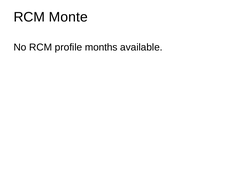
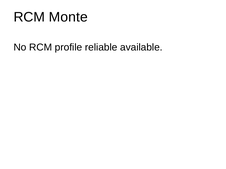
months: months -> reliable (101, 47)
